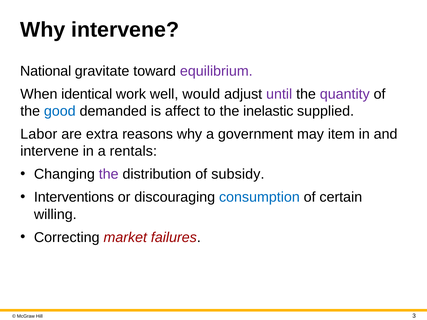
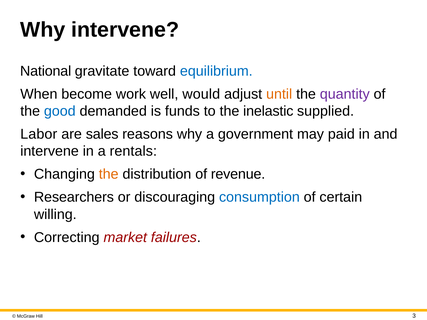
equilibrium colour: purple -> blue (216, 71)
identical: identical -> become (87, 94)
until colour: purple -> orange (279, 94)
affect: affect -> funds (182, 111)
extra: extra -> sales (102, 134)
item: item -> paid (341, 134)
the colour: purple -> orange (109, 174)
subsidy: subsidy -> revenue (238, 174)
Interventions: Interventions -> Researchers (74, 197)
